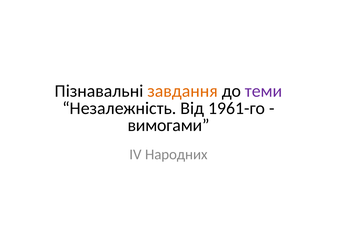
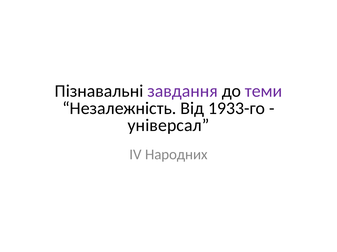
завдання colour: orange -> purple (183, 91)
1961-го: 1961-го -> 1933-го (237, 108)
вимогами: вимогами -> універсал (168, 126)
